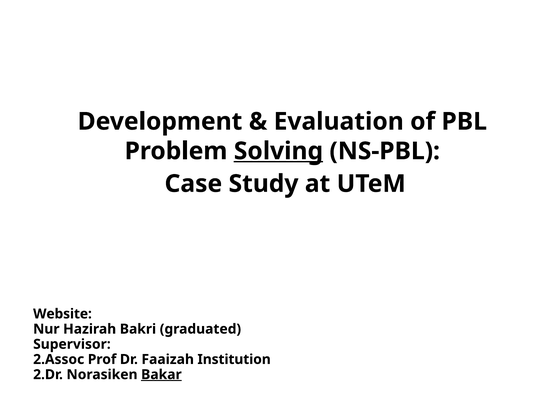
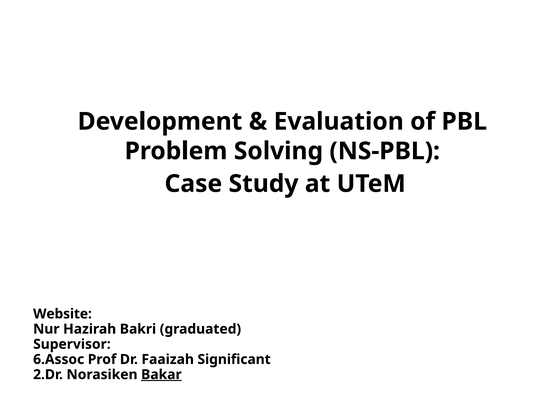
Solving underline: present -> none (278, 151)
2.Assoc: 2.Assoc -> 6.Assoc (59, 359)
Institution: Institution -> Significant (234, 359)
